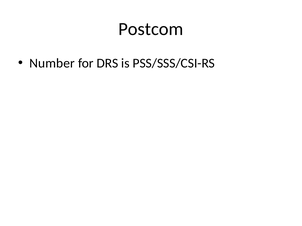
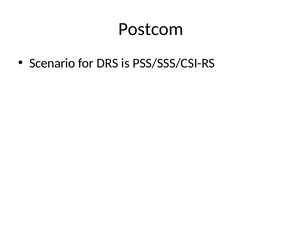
Number: Number -> Scenario (52, 63)
